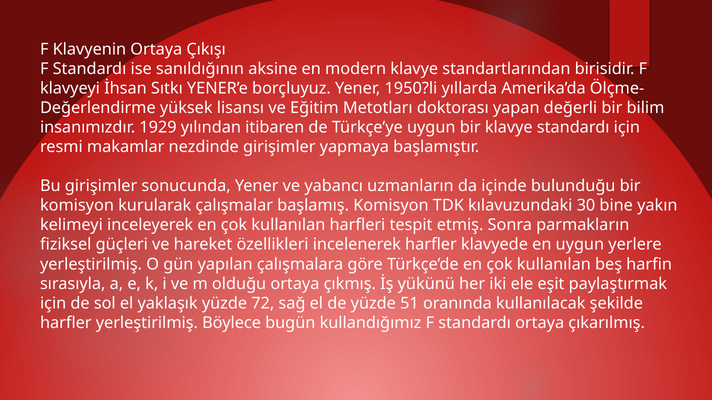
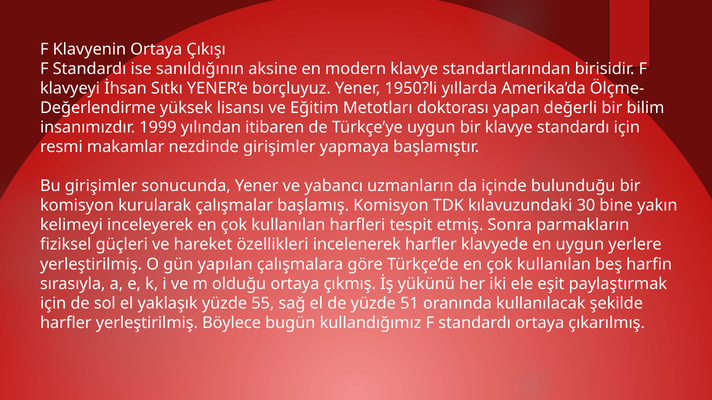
1929: 1929 -> 1999 (158, 127)
72: 72 -> 55 (263, 304)
